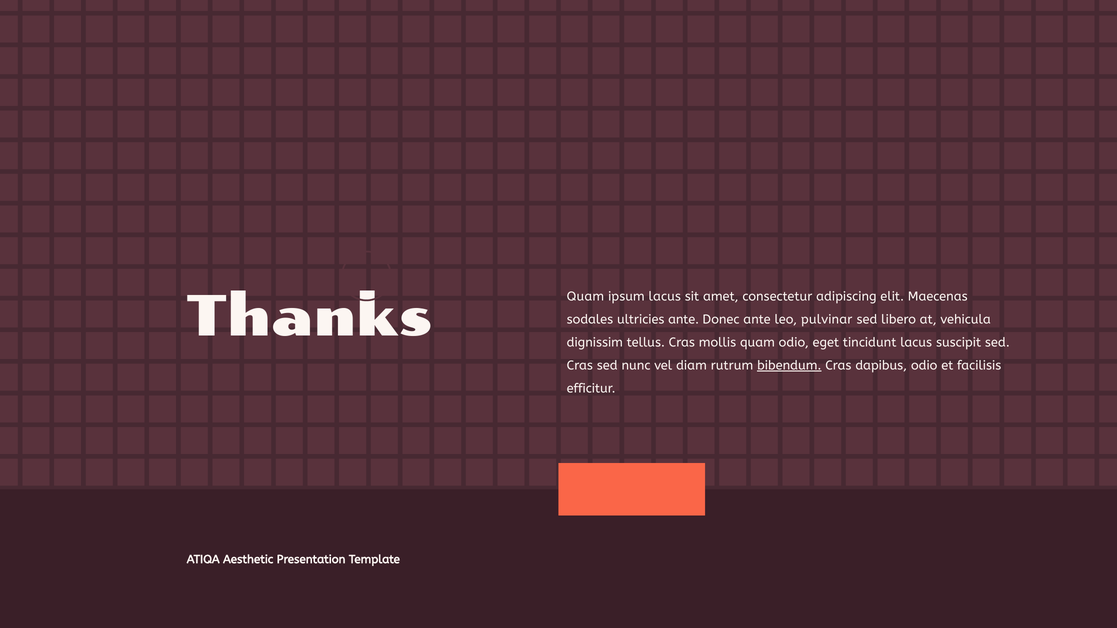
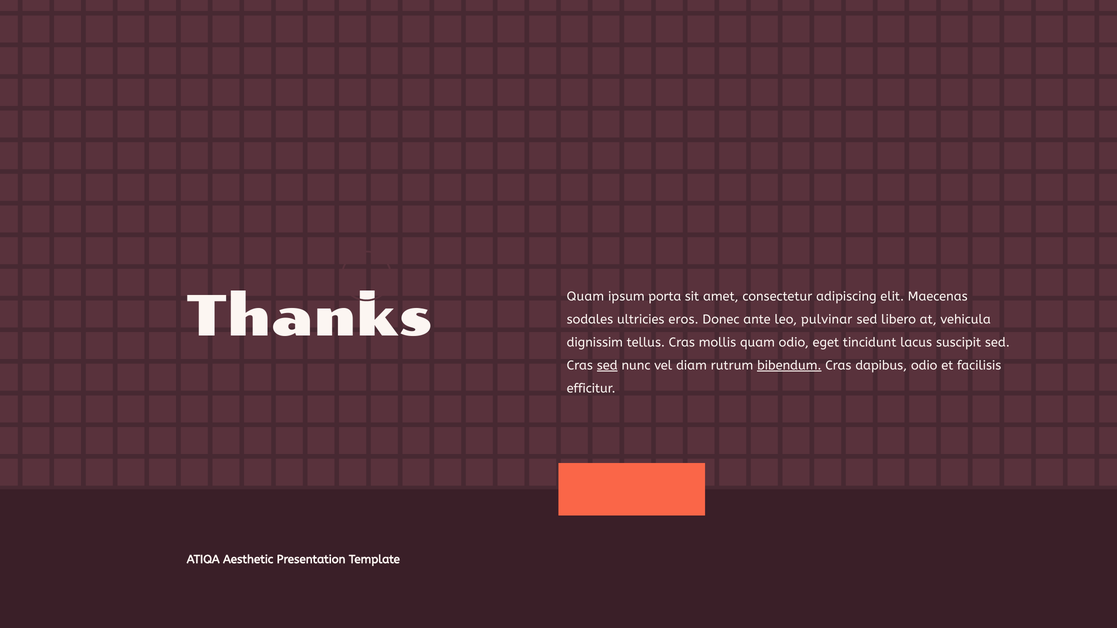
ipsum lacus: lacus -> porta (665, 296)
ultricies ante: ante -> eros (683, 320)
sed underline: none -> present (607, 366)
